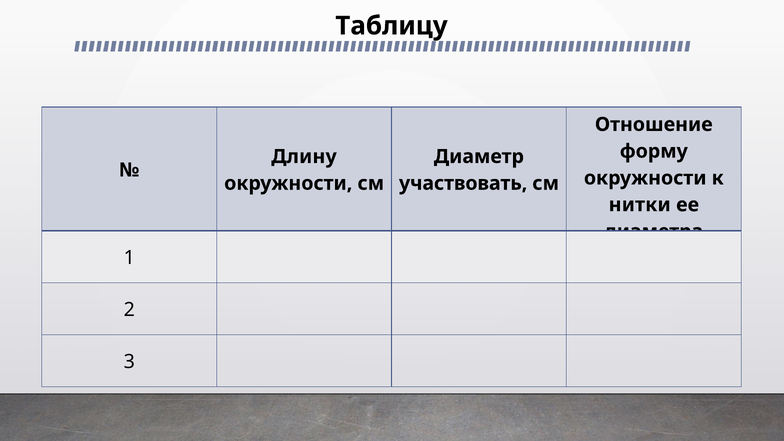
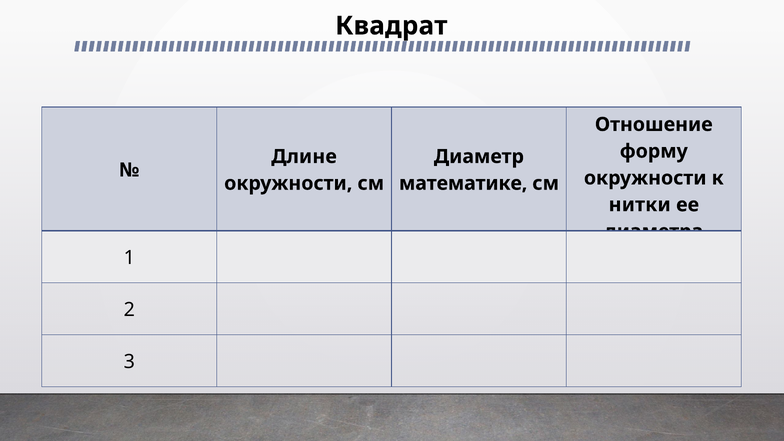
Таблицу: Таблицу -> Квадрат (391, 26)
Длину: Длину -> Длине (304, 157)
участвовать: участвовать -> математике (463, 183)
